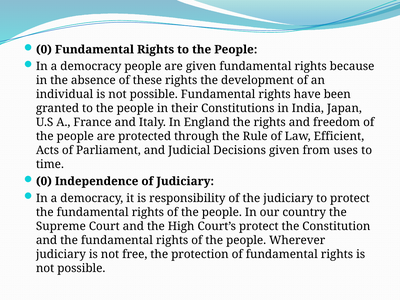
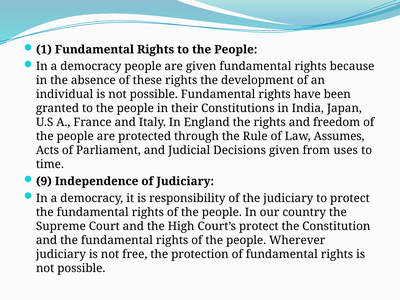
0: 0 -> 1 (44, 50)
Efficient: Efficient -> Assumes (339, 136)
0: 0 -> 9 (44, 181)
